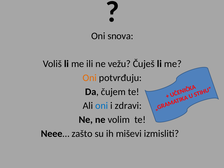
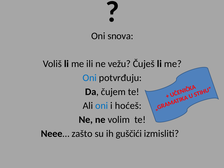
Oni colour: orange -> blue (90, 78)
zdravi: zdravi -> hoćeš (128, 106)
miševi: miševi -> guščići (129, 134)
